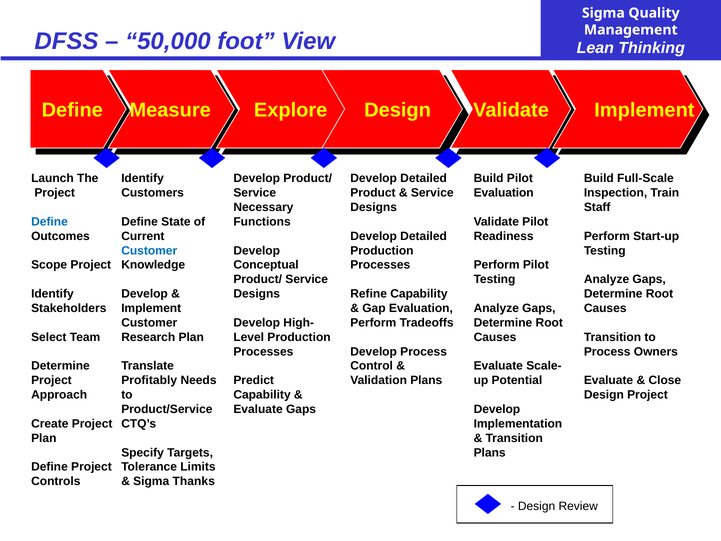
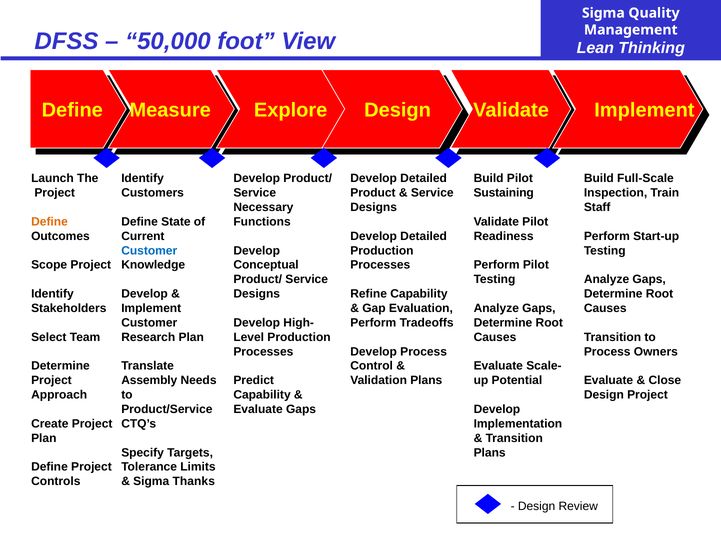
Evaluation: Evaluation -> Sustaining (504, 193)
Define colour: blue -> orange (49, 222)
Profitably: Profitably -> Assembly (149, 380)
